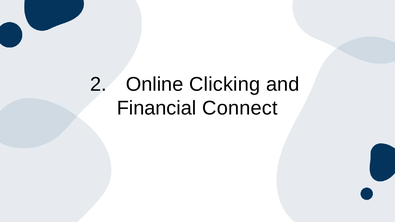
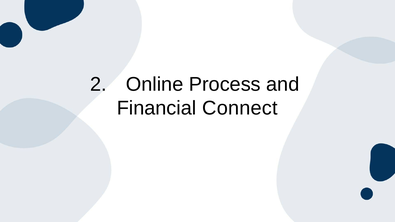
Clicking: Clicking -> Process (225, 84)
